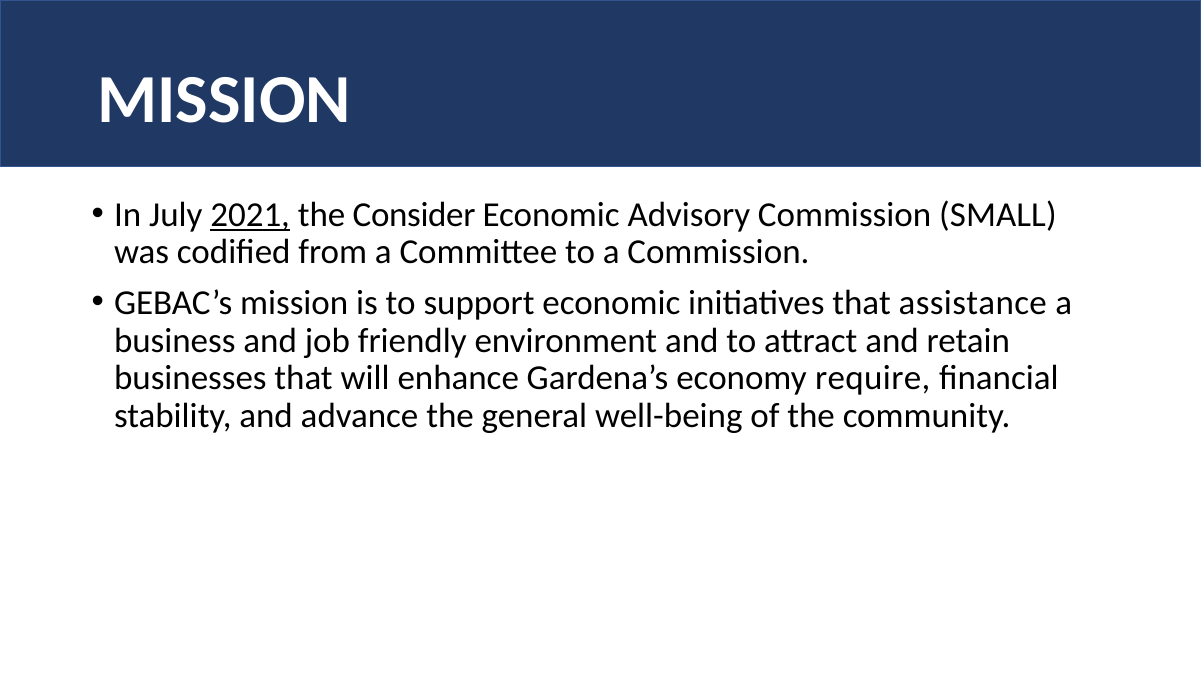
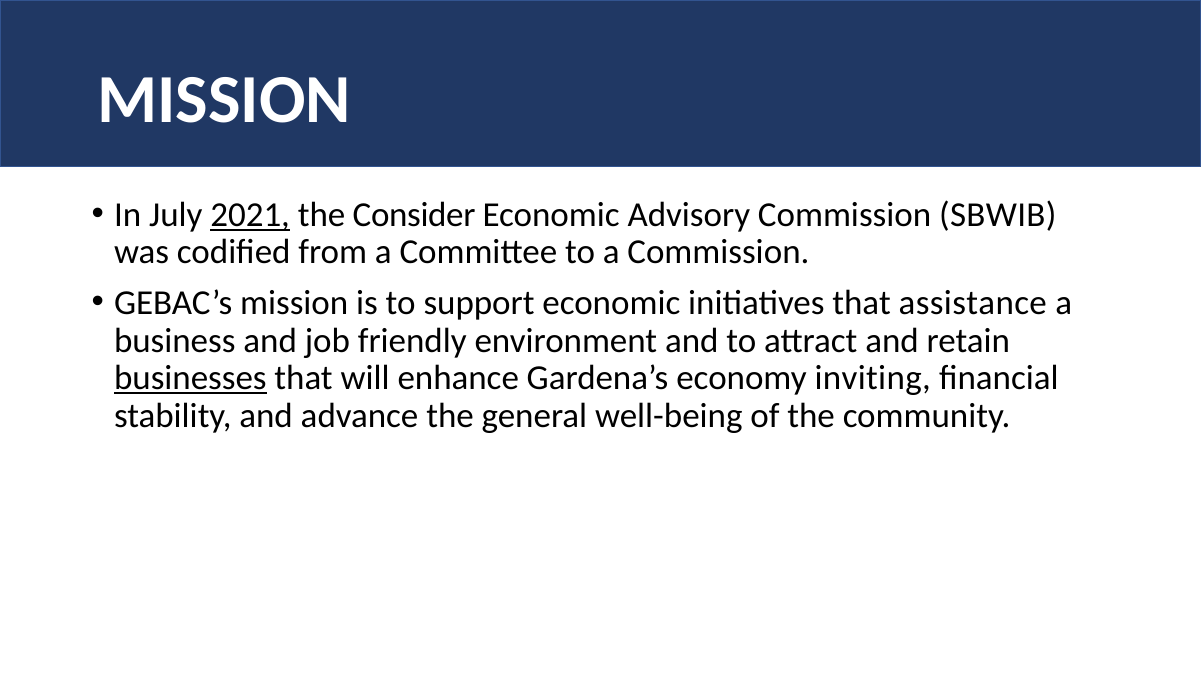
SMALL: SMALL -> SBWIB (998, 215)
businesses underline: none -> present (190, 379)
require: require -> inviting (873, 379)
